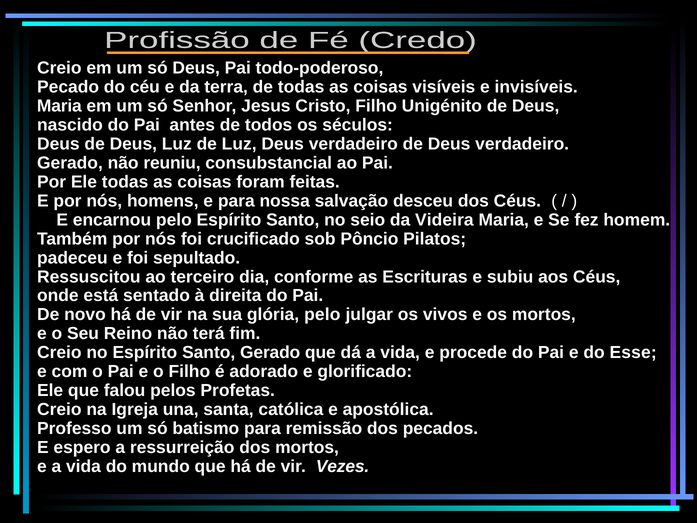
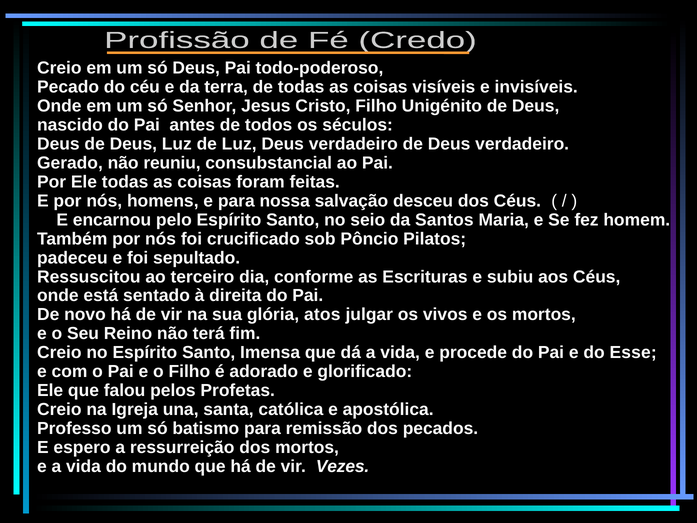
Maria: Maria -> Onde (59, 106)
Videira: Videira -> Santos (444, 220)
glória pelo: pelo -> atos (322, 315)
Santo Gerado: Gerado -> Imensa (270, 352)
